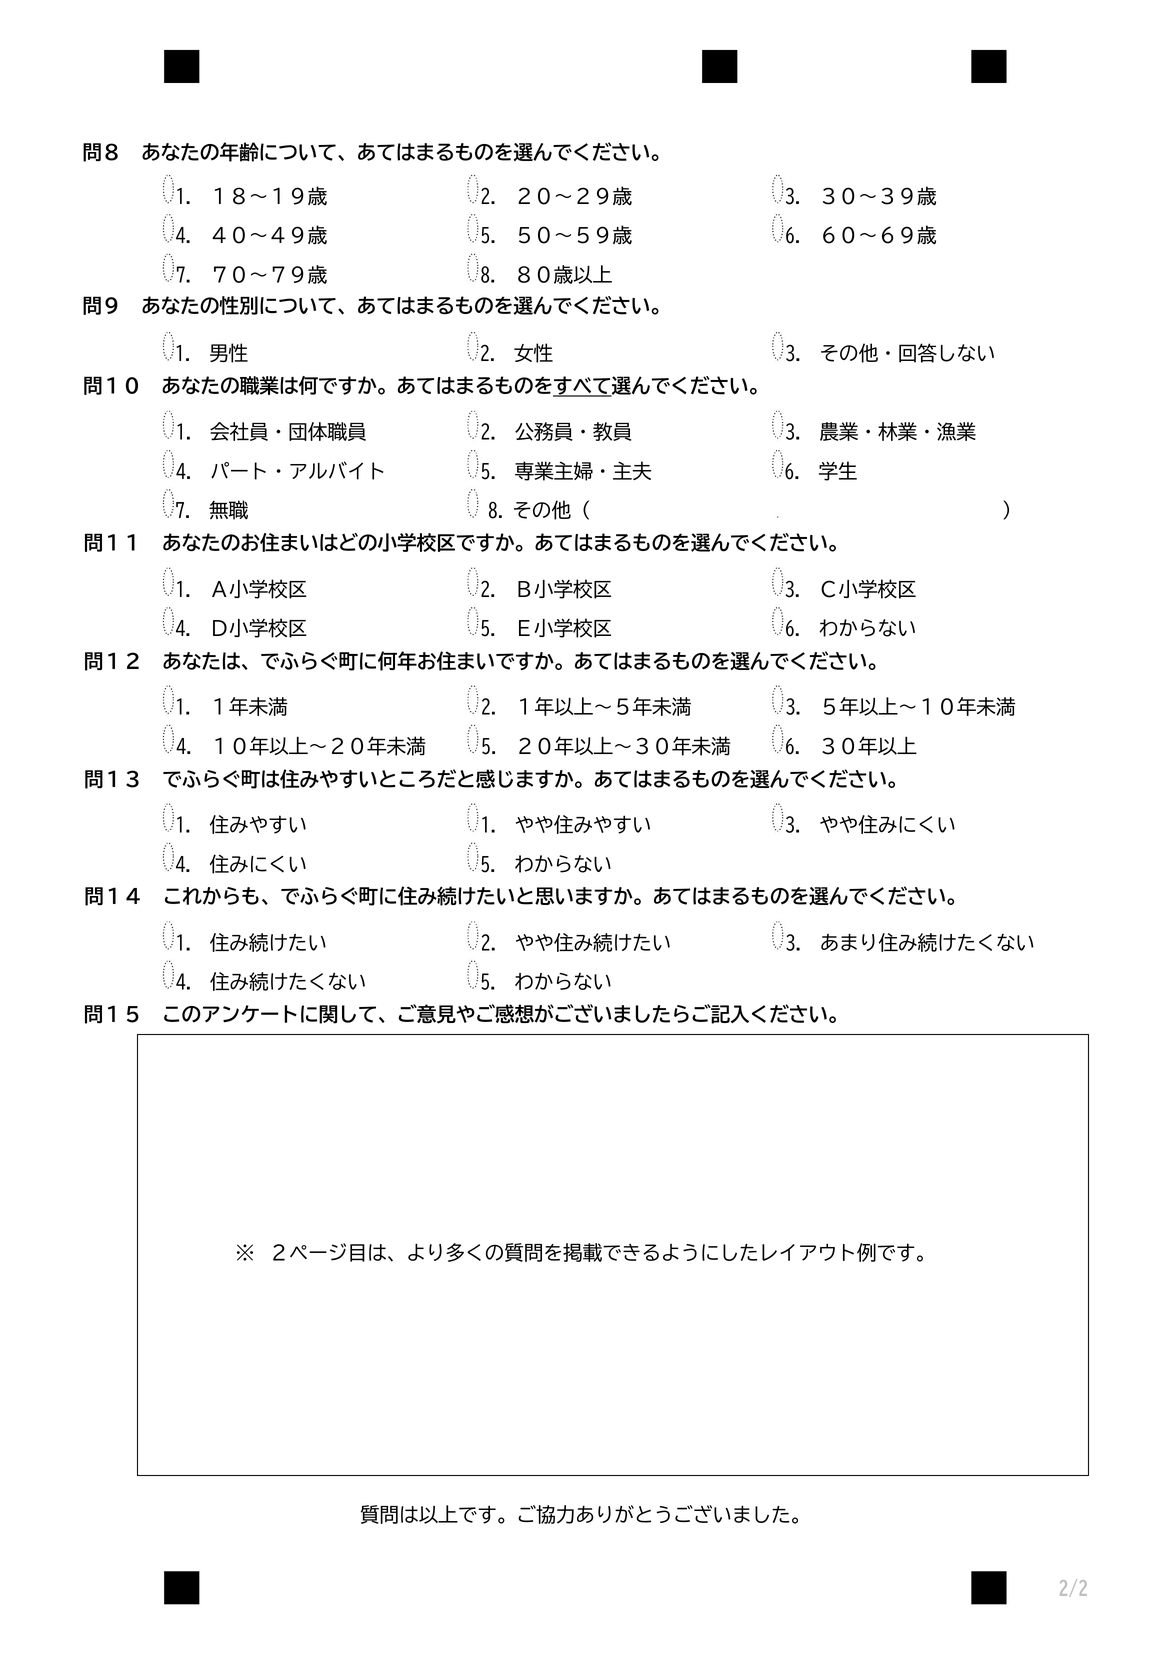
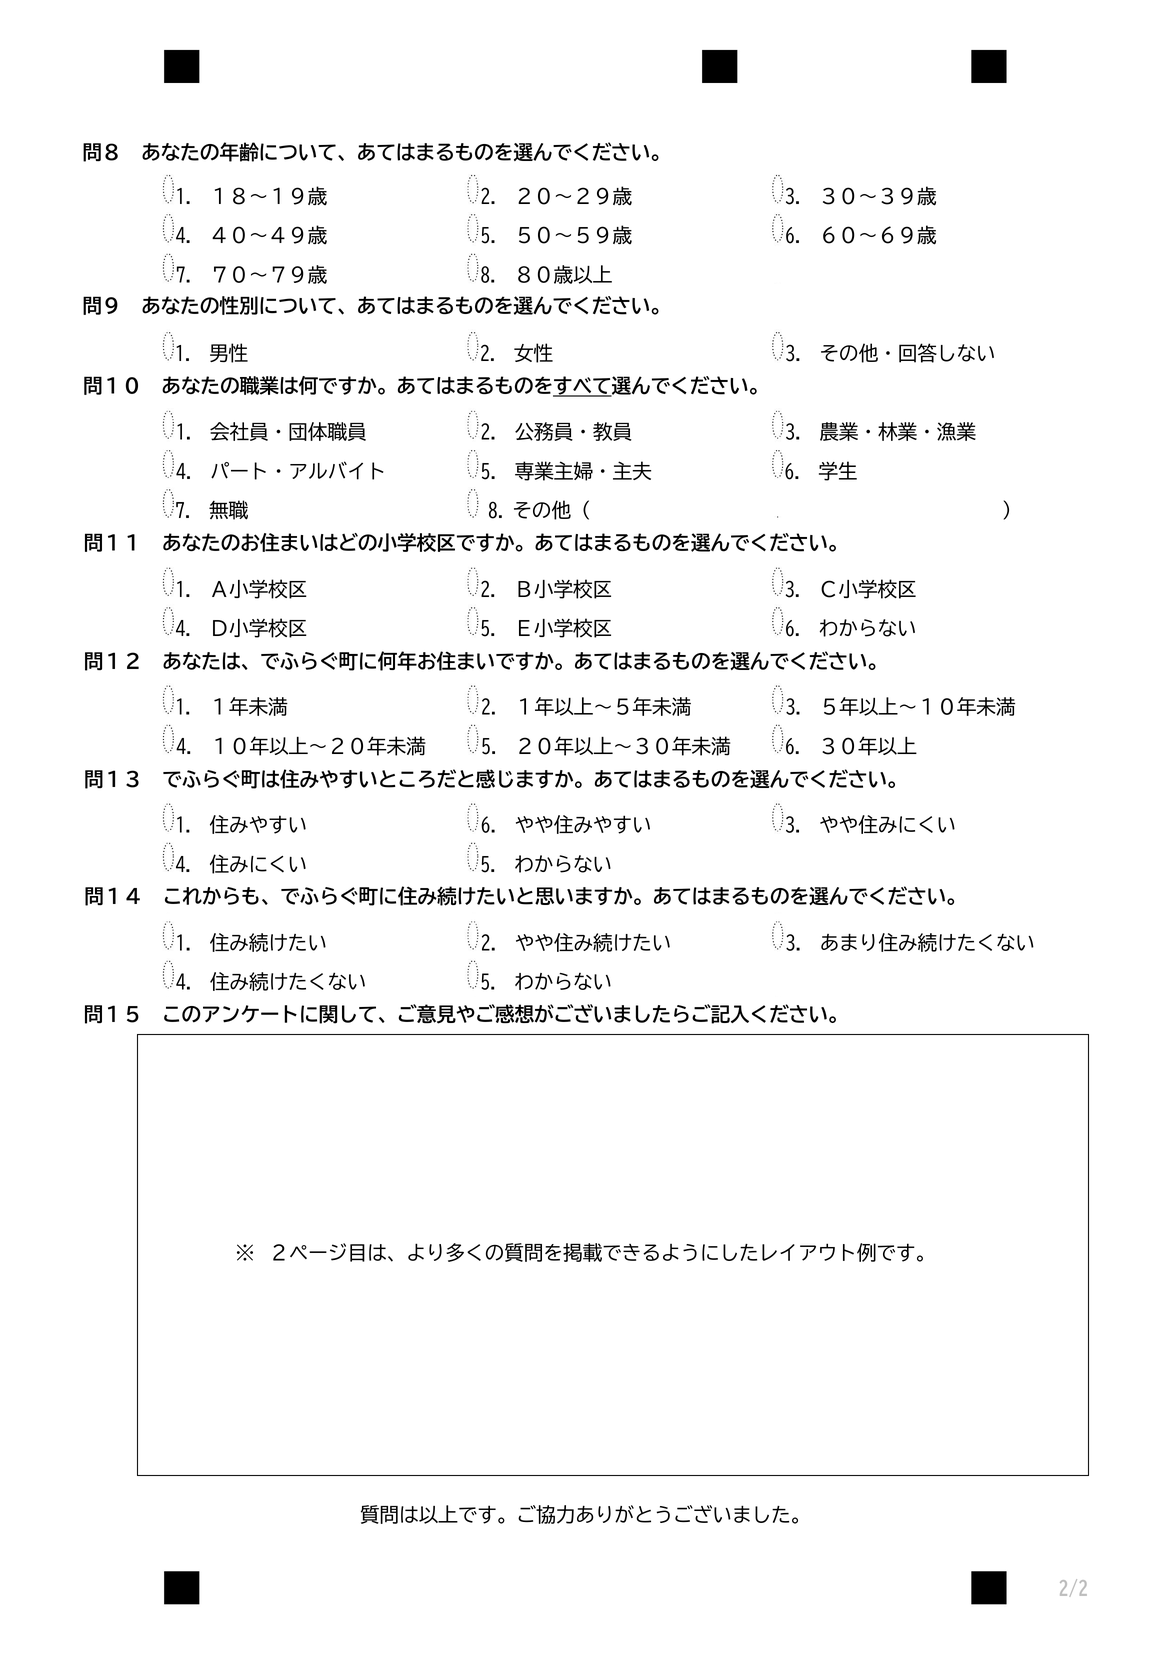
1: 1 -> 6 (491, 826)
